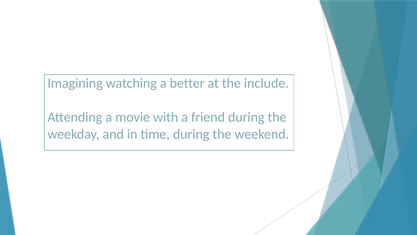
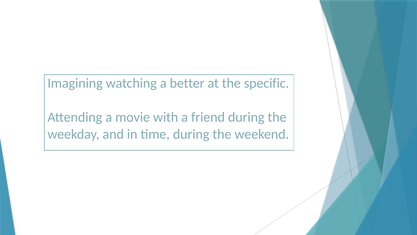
include: include -> specific (266, 83)
